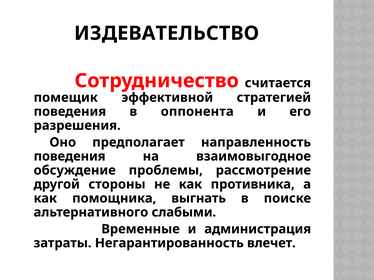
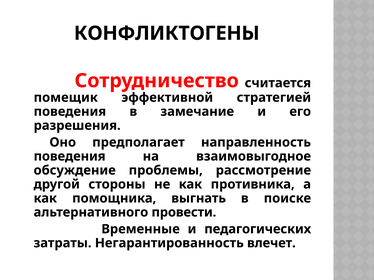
ИЗДЕВАТЕЛЬСТВО: ИЗДЕВАТЕЛЬСТВО -> КОНФЛИКТОГЕНЫ (167, 33)
оппонента: оппонента -> замечание (197, 112)
слабыми: слабыми -> провести (184, 213)
администрация: администрация -> педагогических (258, 229)
